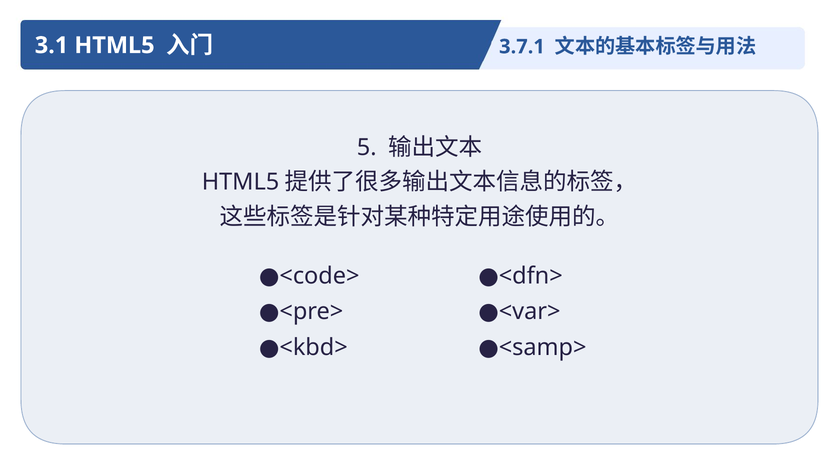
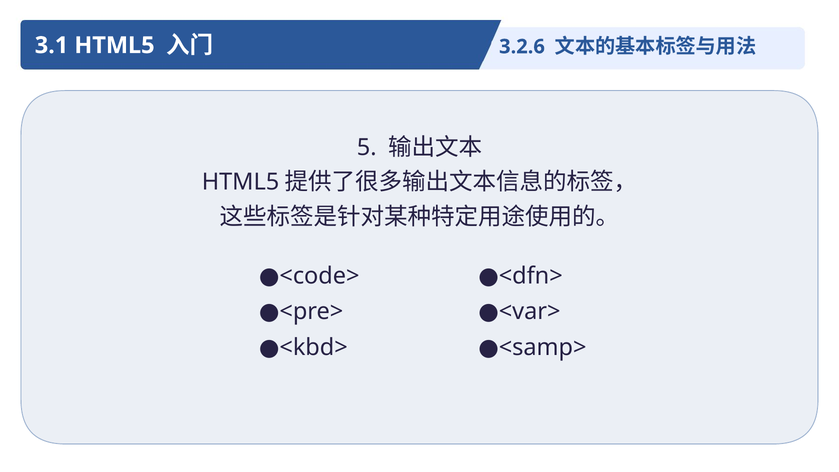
3.7.1: 3.7.1 -> 3.2.6 (522, 47)
